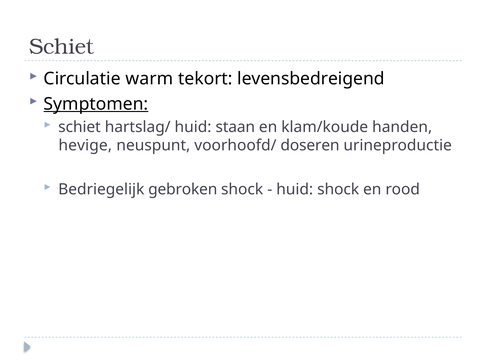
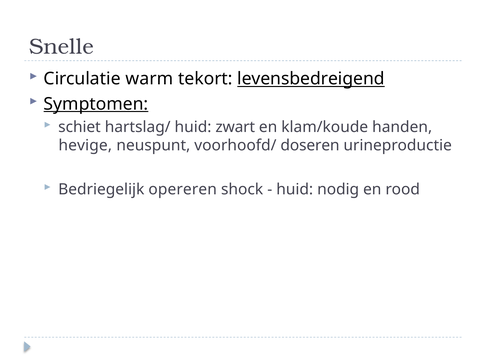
Schiet: Schiet -> Snelle (61, 47)
levensbedreigend underline: none -> present (311, 79)
staan: staan -> zwart (235, 127)
gebroken: gebroken -> opereren (183, 190)
huid shock: shock -> nodig (338, 190)
